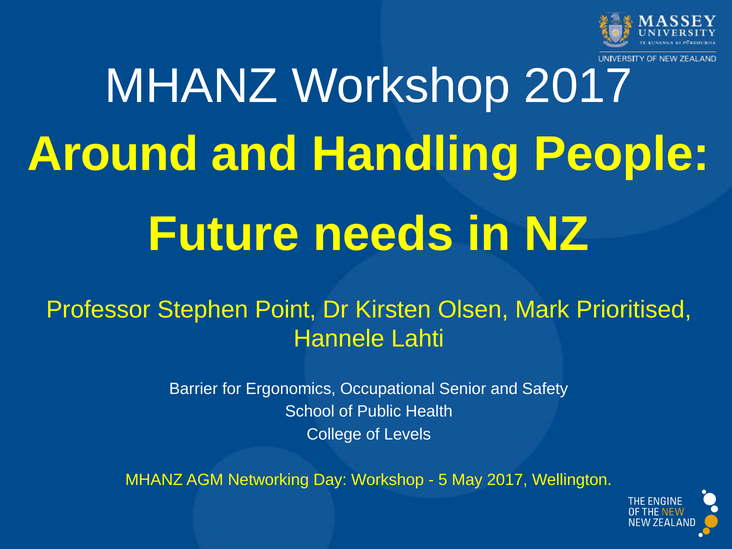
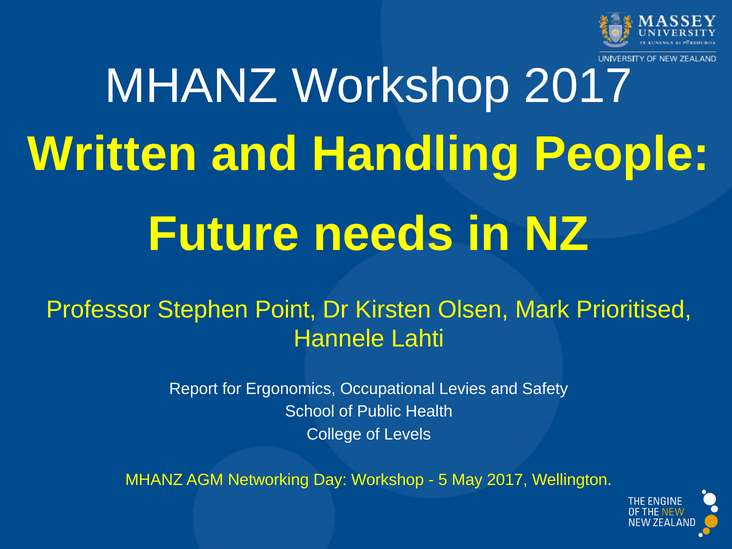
Around: Around -> Written (112, 154)
Barrier: Barrier -> Report (193, 389)
Senior: Senior -> Levies (463, 389)
